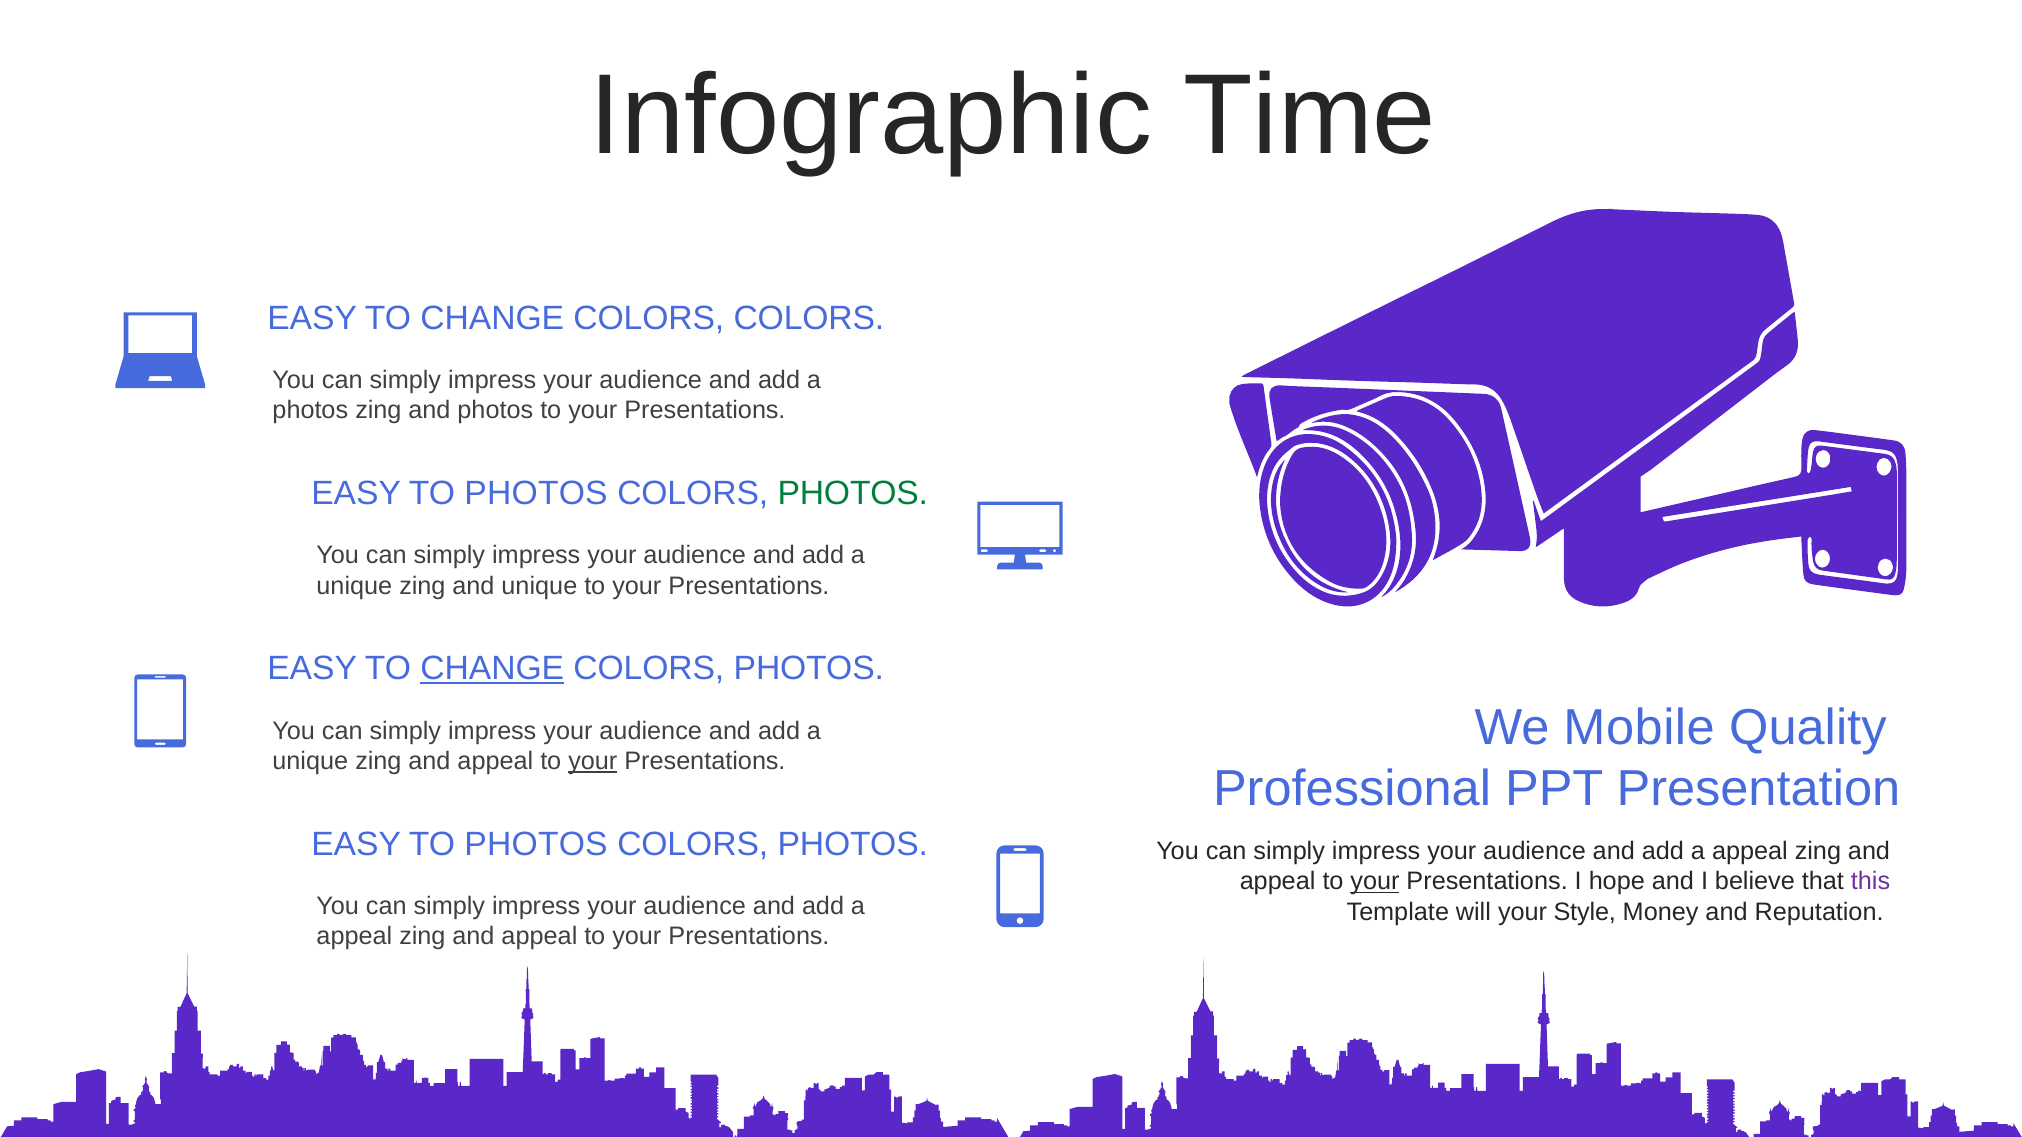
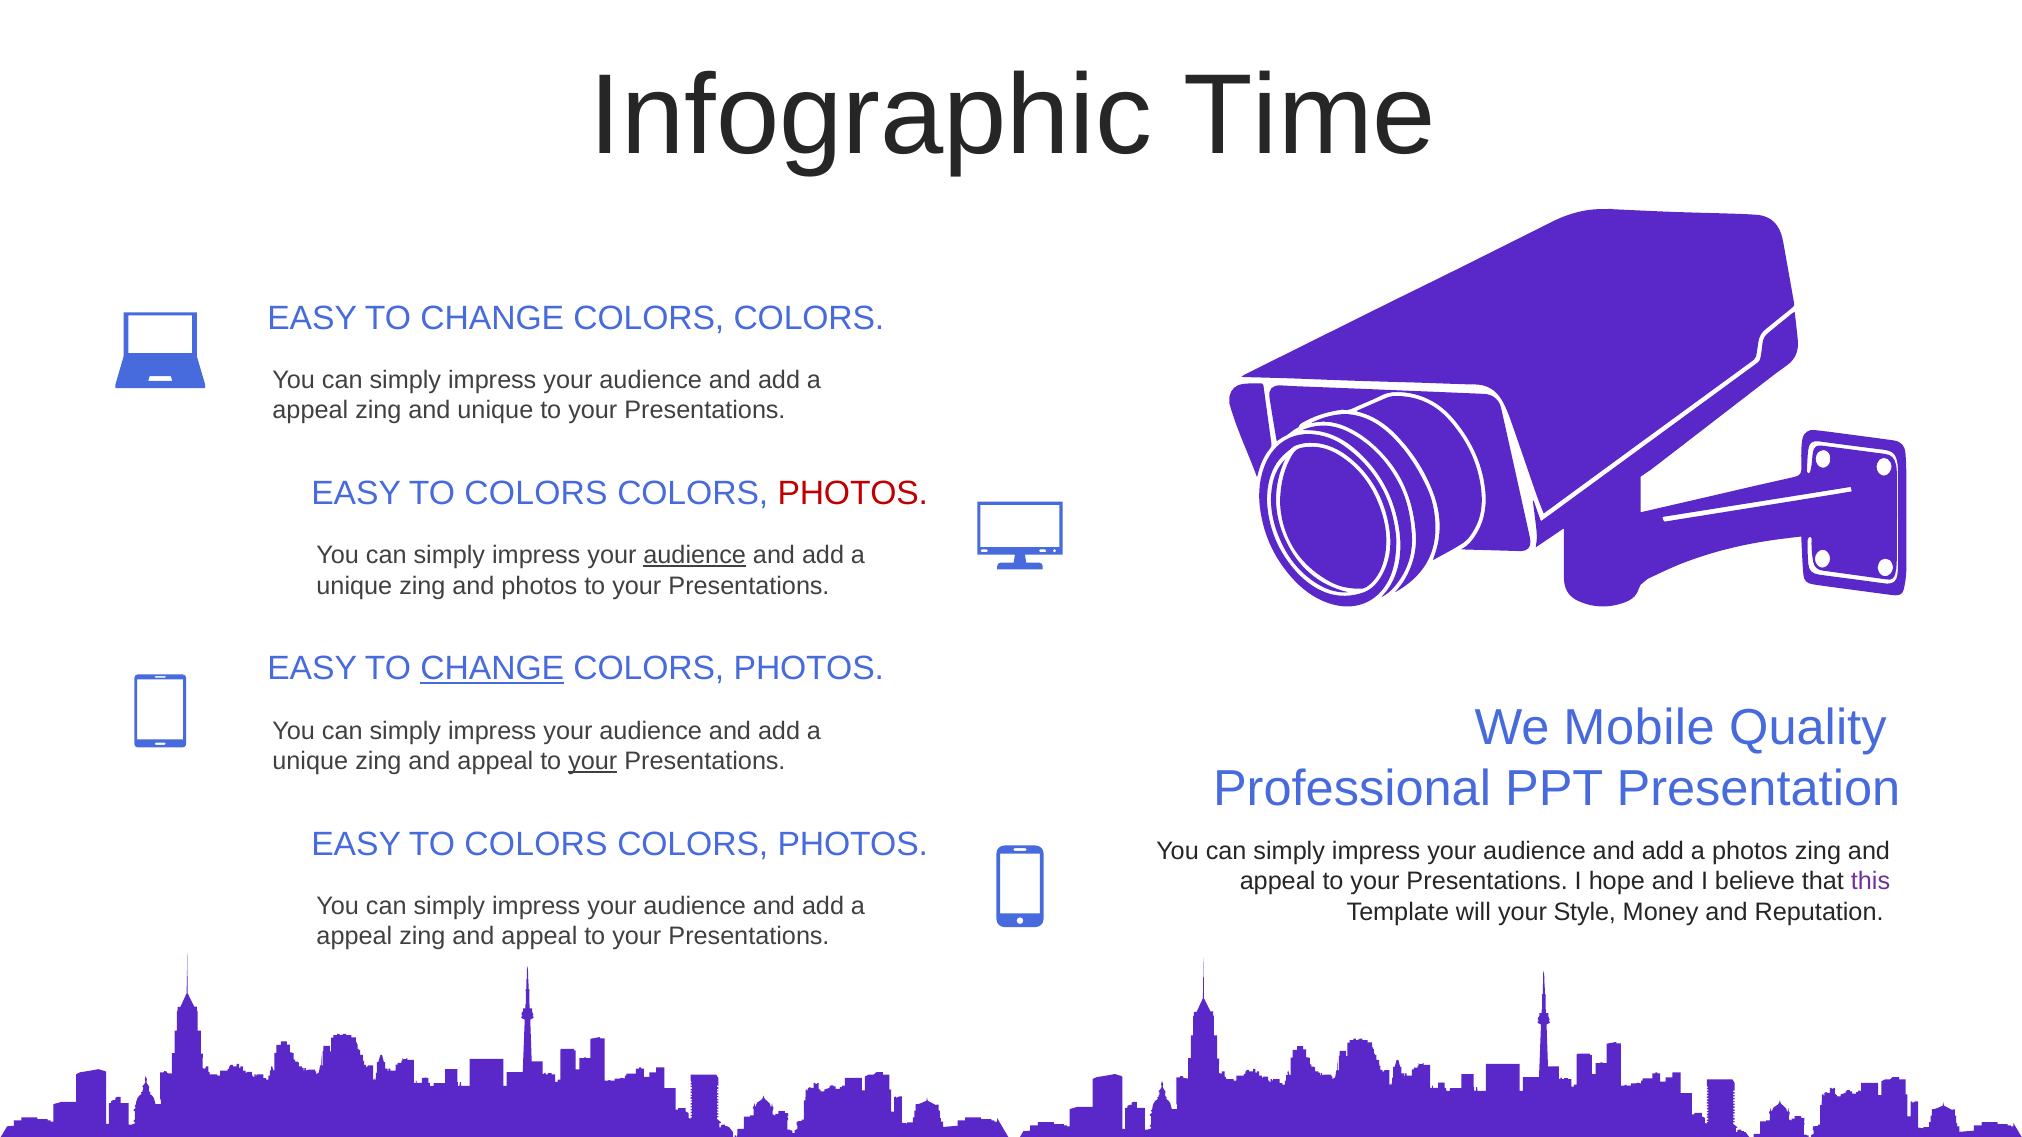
photos: photos -> appeal (310, 410)
and photos: photos -> unique (495, 410)
PHOTOS: PHOTOS -> COLORS (536, 494)
PHOTOS colour: green -> red (853, 494)
audience underline: none -> present (695, 556)
and unique: unique -> photos (539, 586)
PHOTOS: PHOTOS -> COLORS (536, 845)
appeal: appeal -> photos (1750, 852)
your underline: present -> none (1375, 882)
